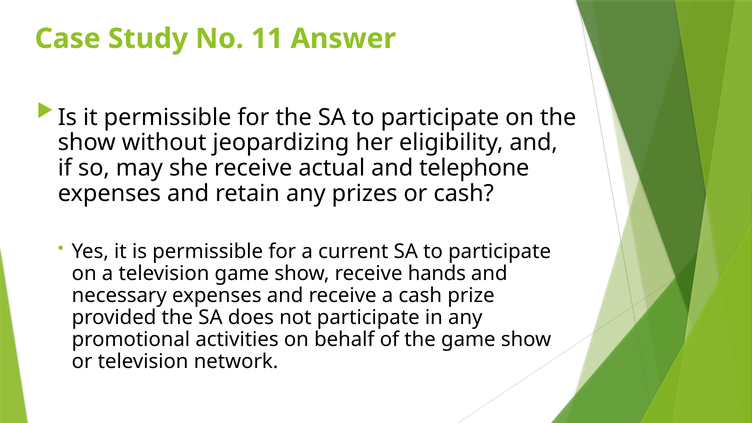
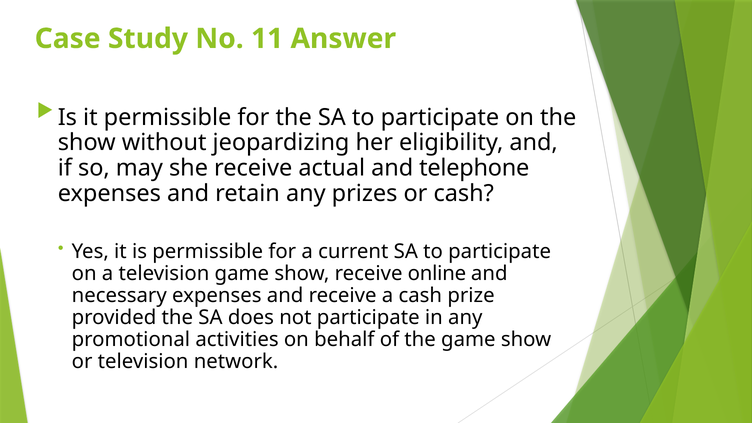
hands: hands -> online (437, 273)
